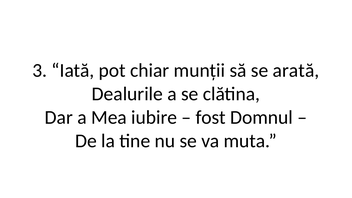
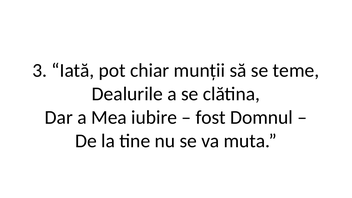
arată: arată -> teme (296, 70)
